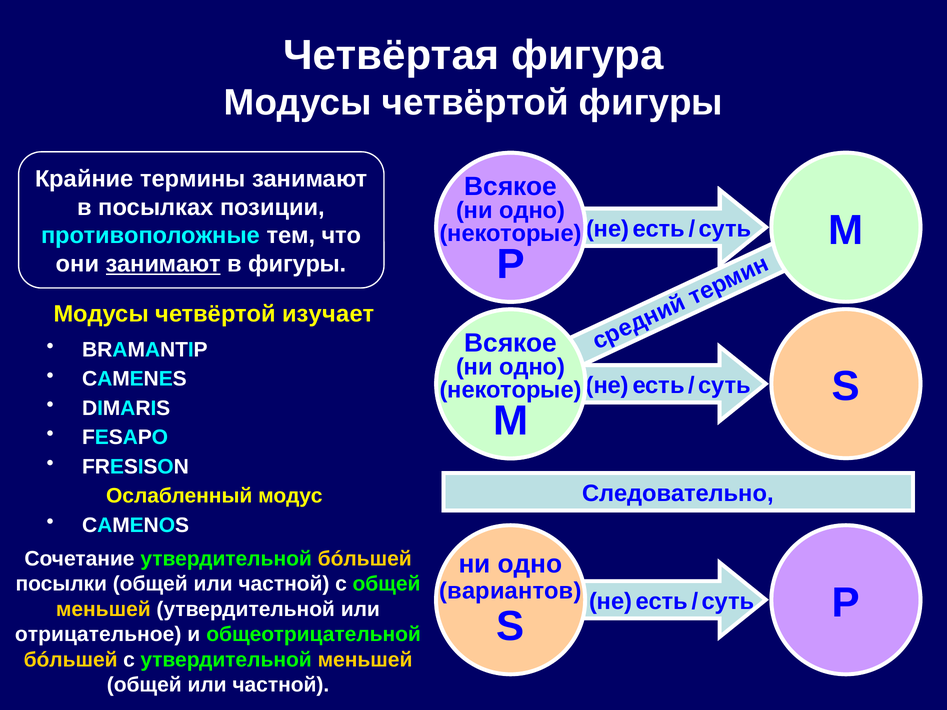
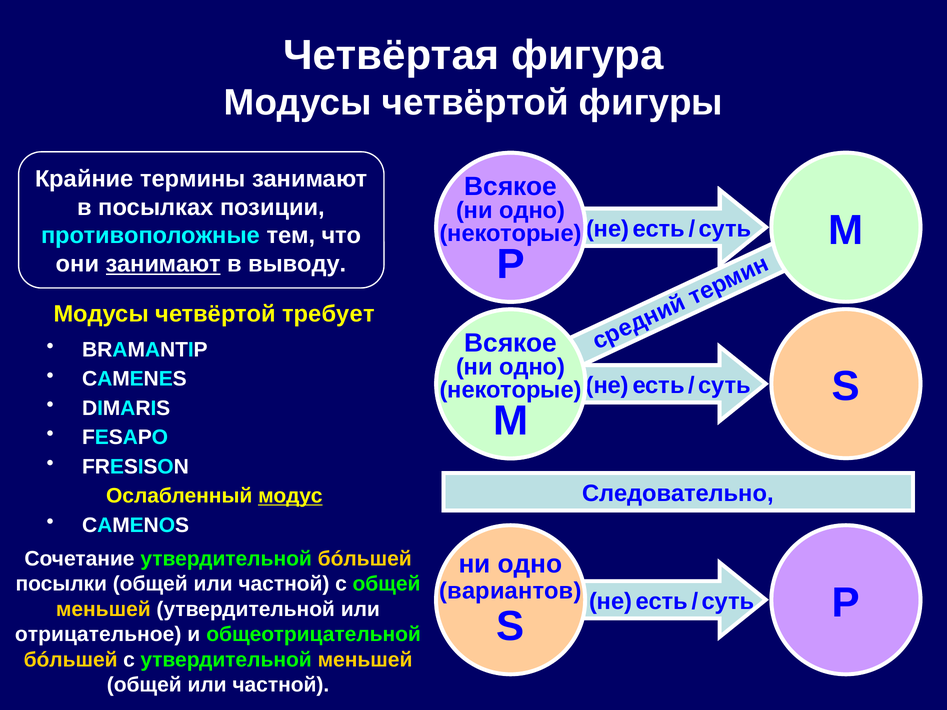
в фигуры: фигуры -> выводу (297, 264)
изучает: изучает -> требует (328, 314)
модус underline: none -> present (290, 496)
